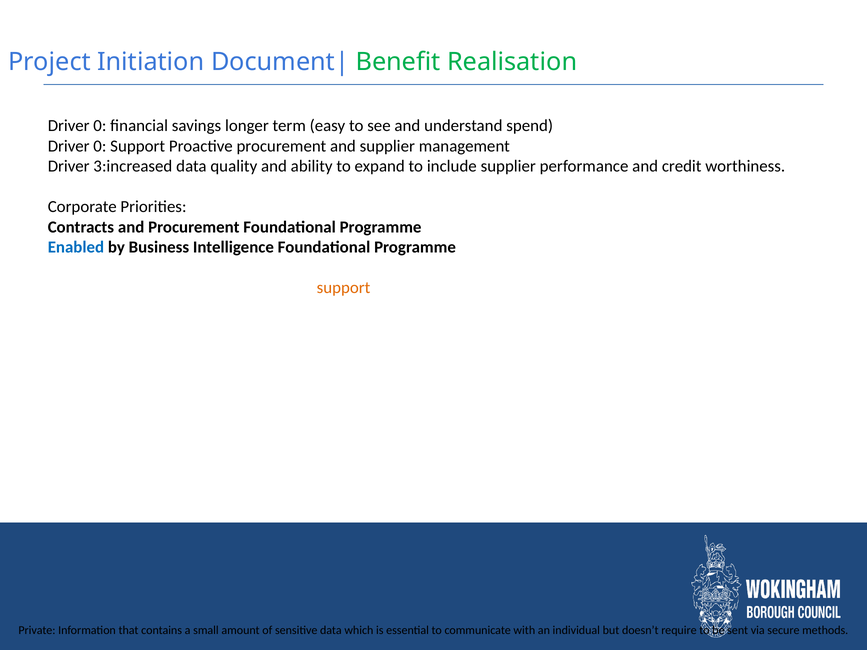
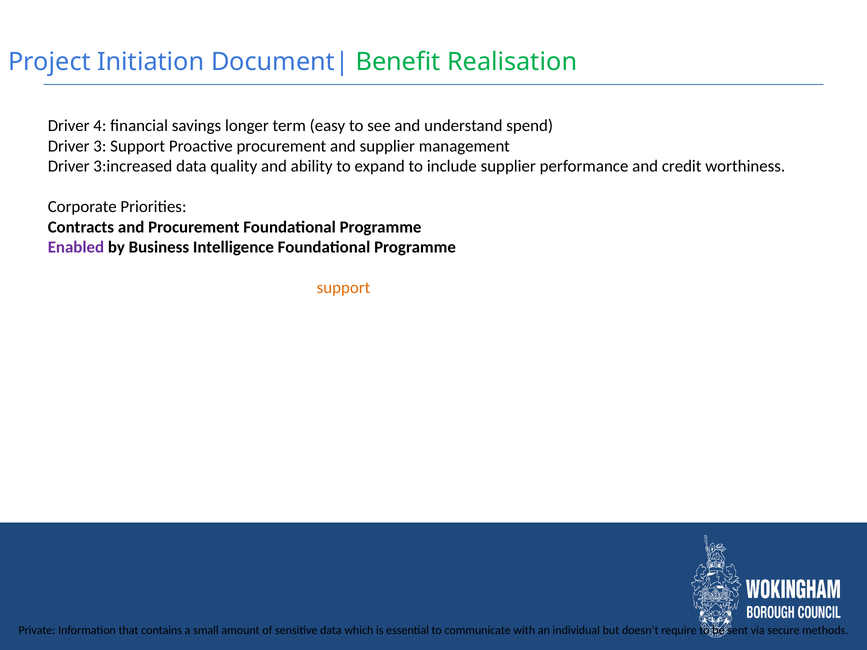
0: 0 -> 4 (100, 126)
0: 0 -> 3 (100, 146)
Enabled colour: blue -> purple (76, 247)
